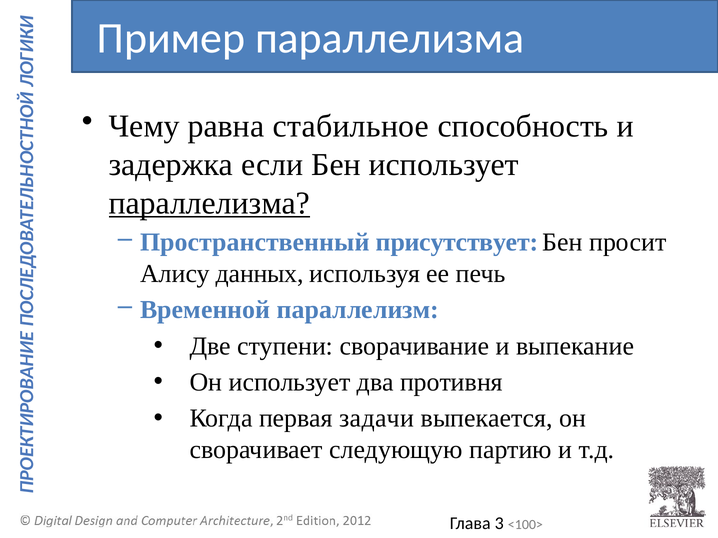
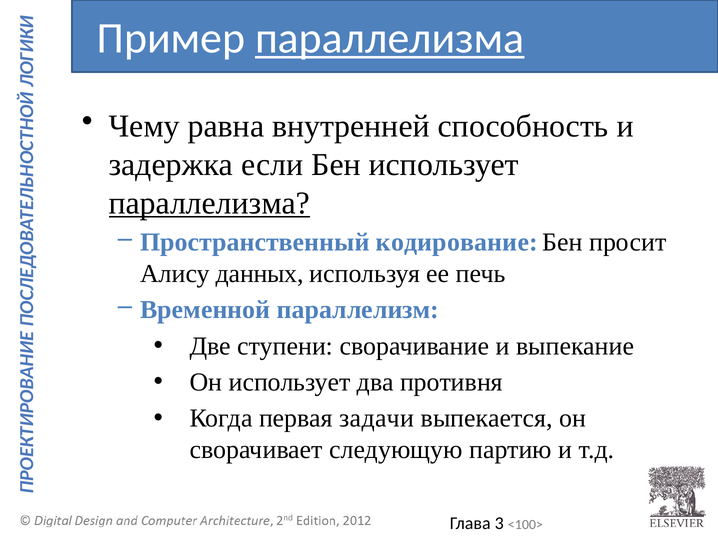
параллелизма underline: none -> present (390, 38)
стабильное: стабильное -> внутренней (351, 127)
присутствует: присутствует -> кодирование (457, 243)
